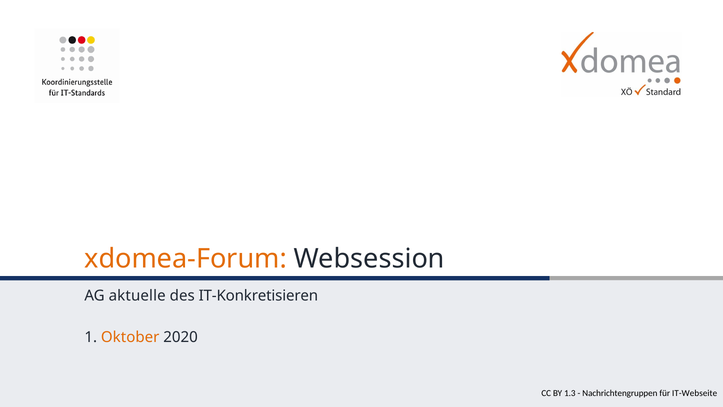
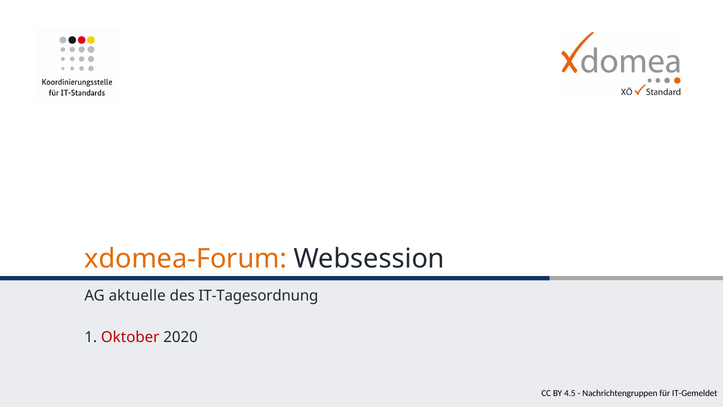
IT-Konkretisieren: IT-Konkretisieren -> IT-Tagesordnung (258, 296)
Oktober colour: orange -> red (130, 337)
1.3: 1.3 -> 4.5 (570, 393)
IT-Webseite: IT-Webseite -> IT-Gemeldet (695, 393)
